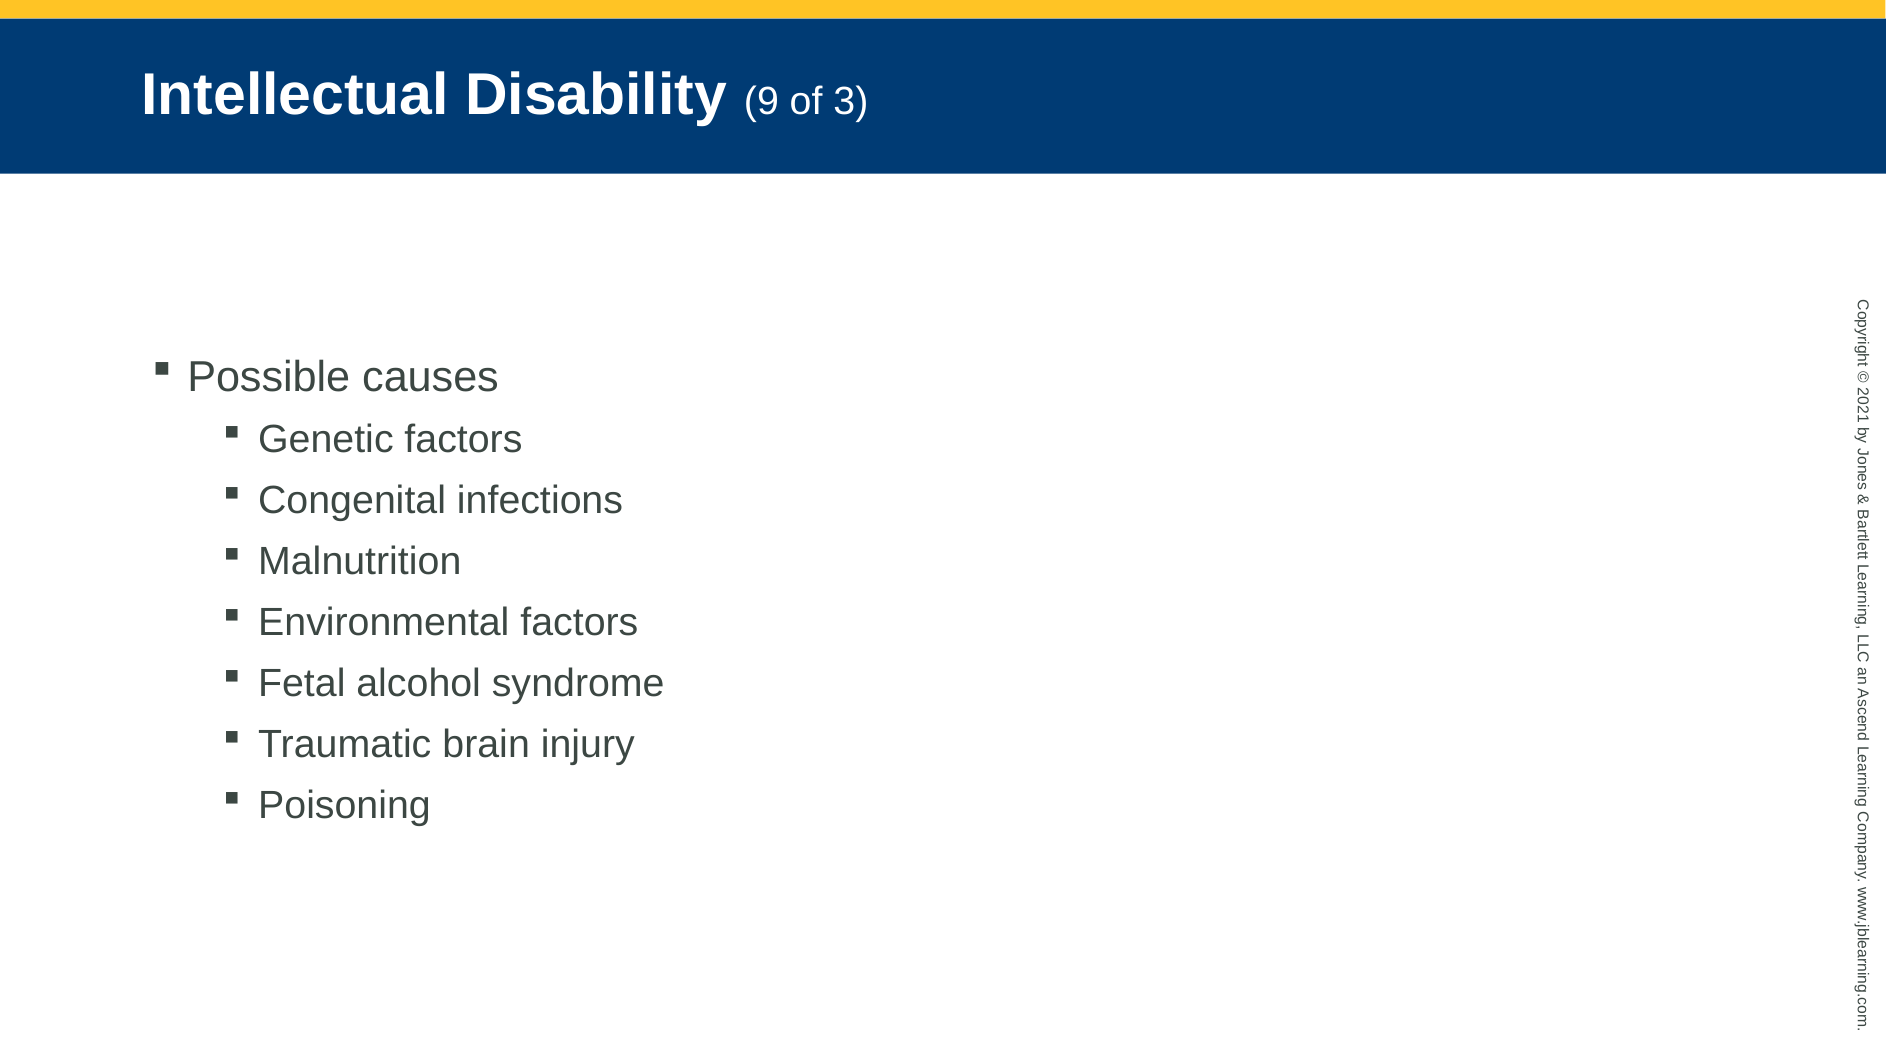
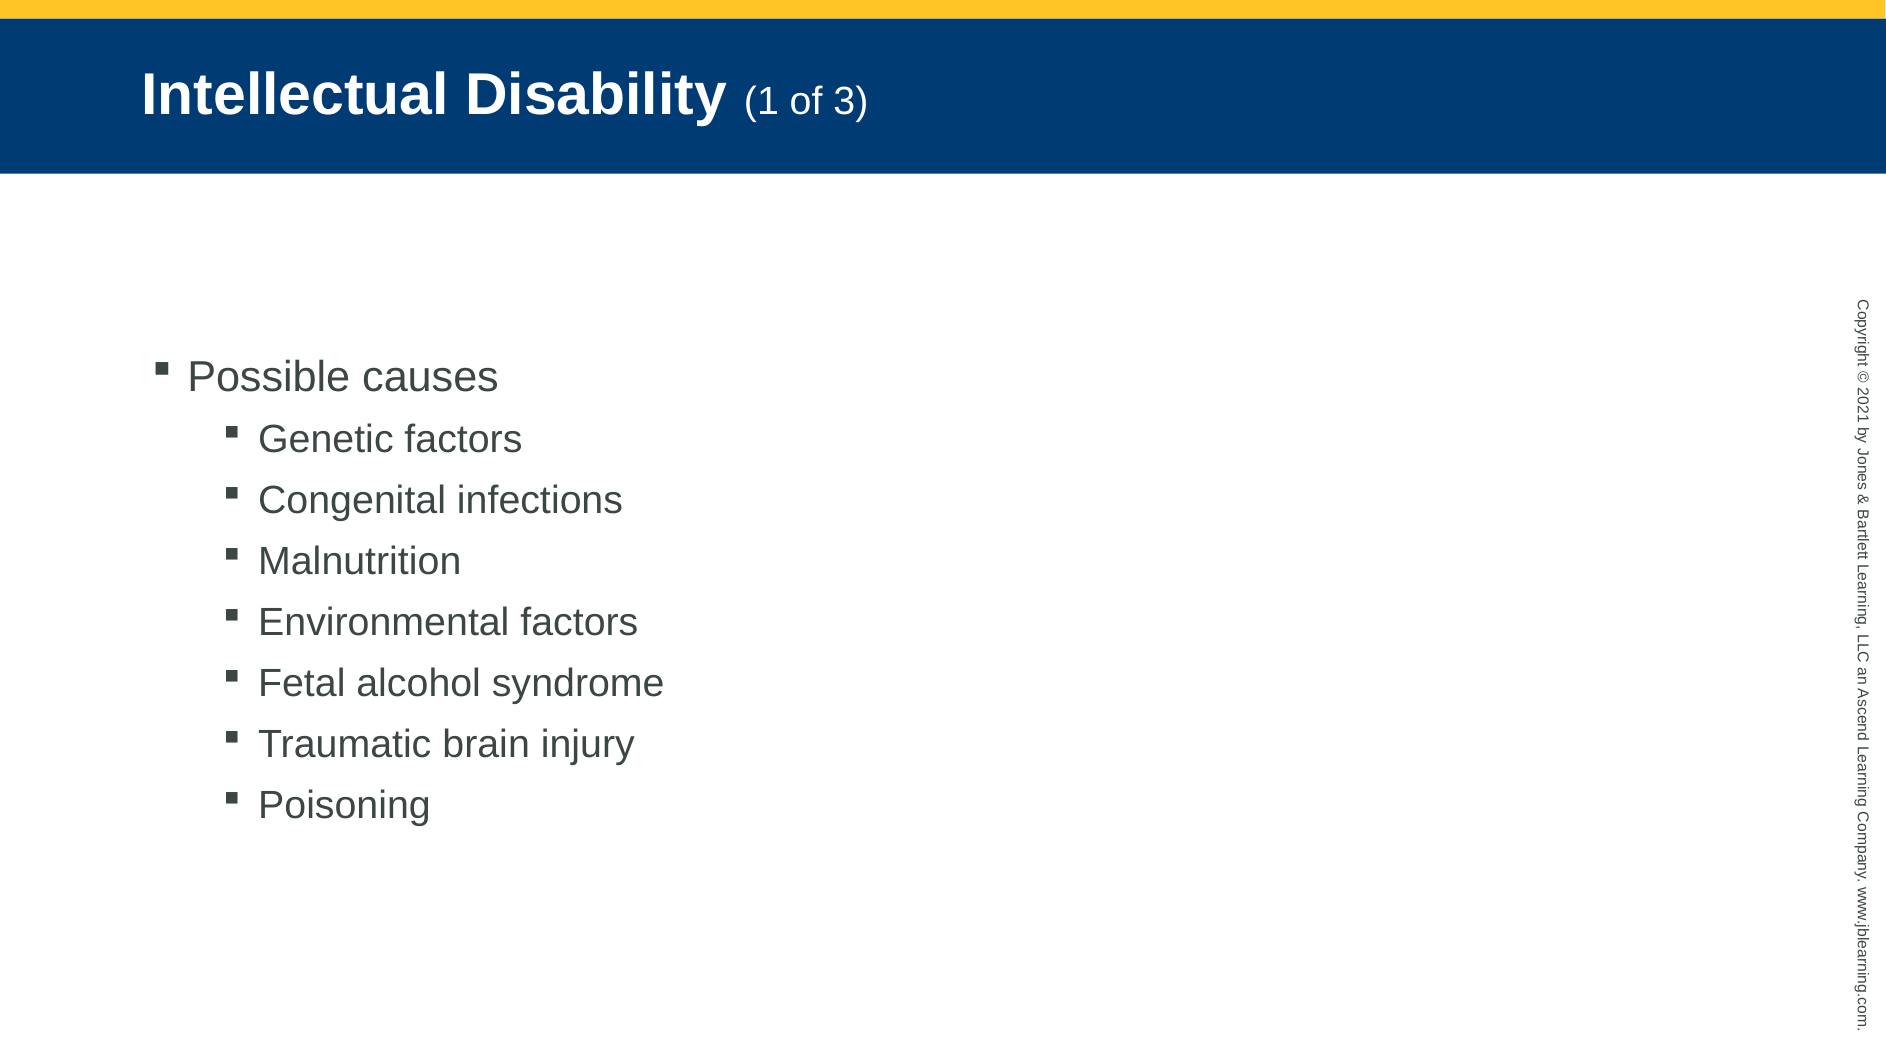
Disability 9: 9 -> 1 (761, 101)
